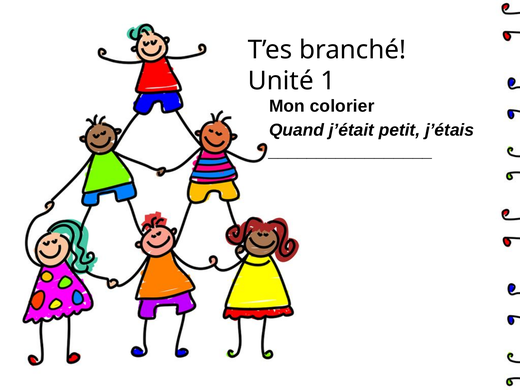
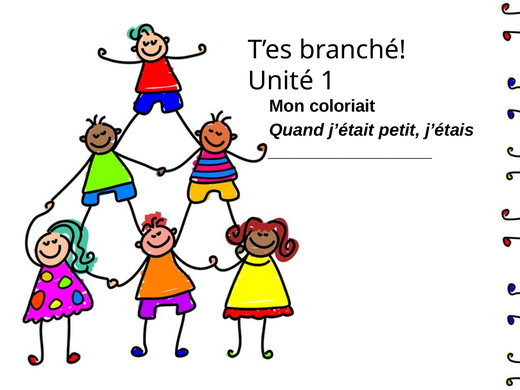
colorier: colorier -> coloriait (342, 106)
